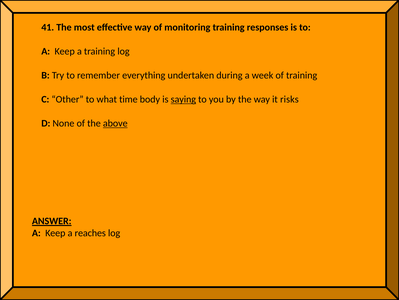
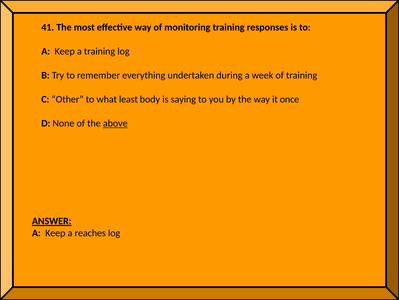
time: time -> least (128, 99)
saying underline: present -> none (183, 99)
risks: risks -> once (290, 99)
